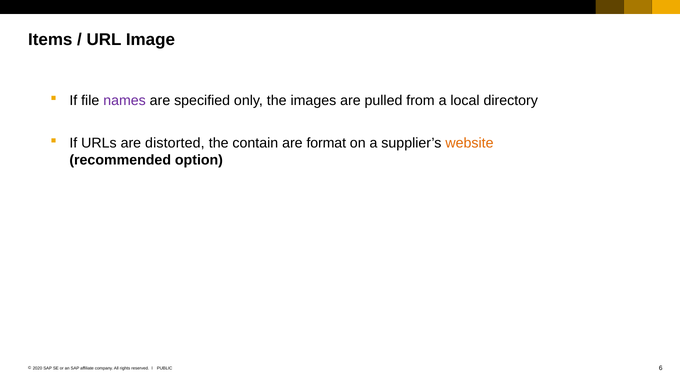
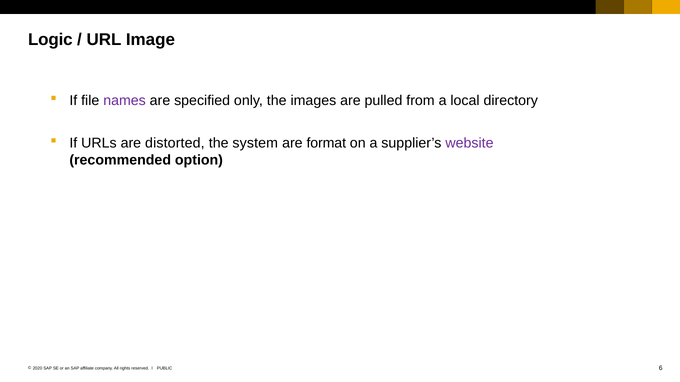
Items: Items -> Logic (50, 39)
contain: contain -> system (255, 143)
website colour: orange -> purple (469, 143)
